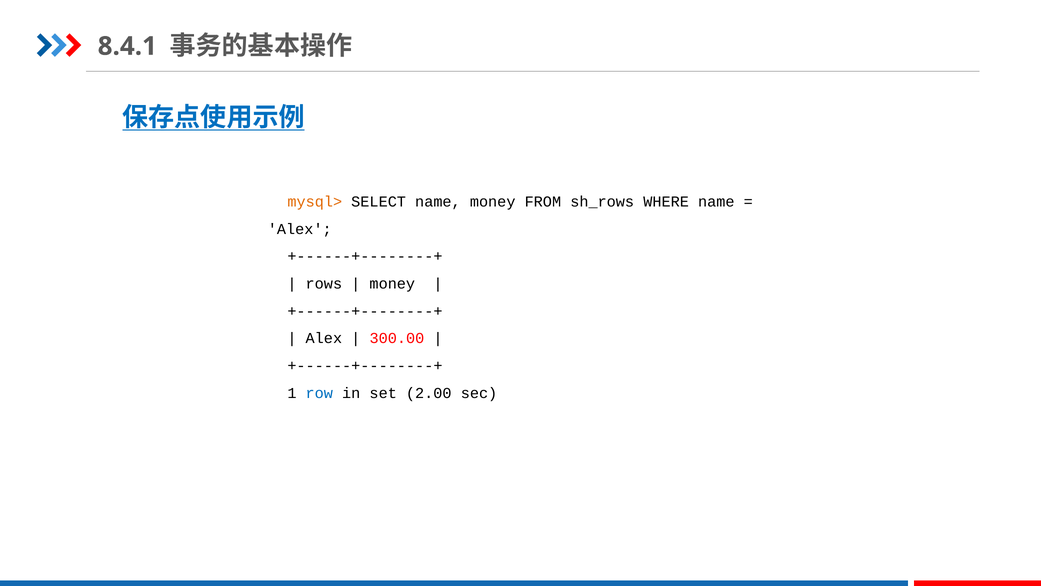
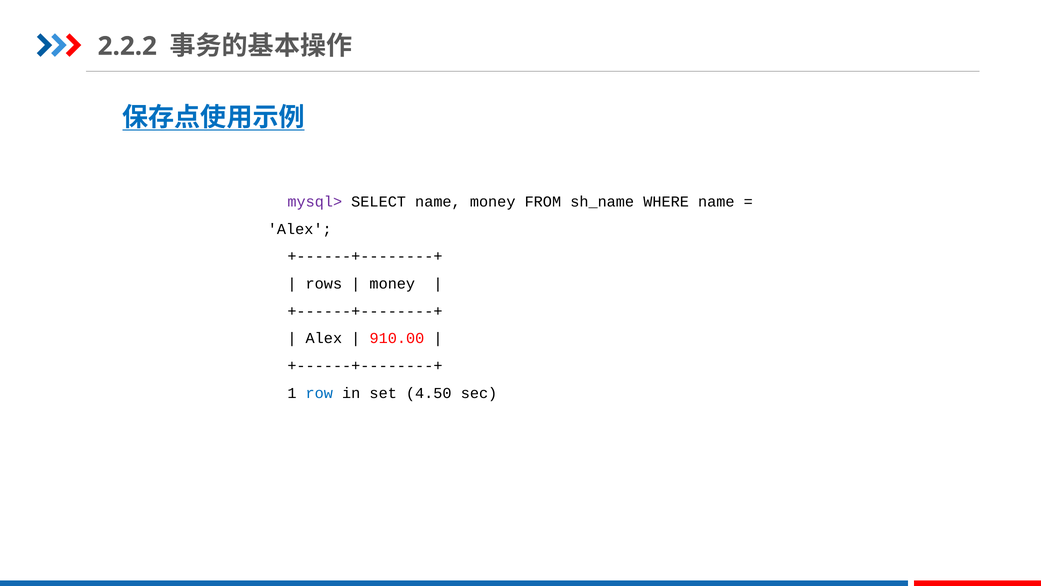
8.4.1: 8.4.1 -> 2.2.2 (127, 46)
mysql> colour: orange -> purple (315, 202)
sh_rows: sh_rows -> sh_name (602, 202)
300.00: 300.00 -> 910.00 (397, 338)
2.00: 2.00 -> 4.50 (429, 393)
